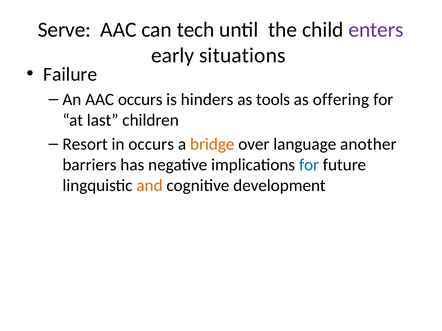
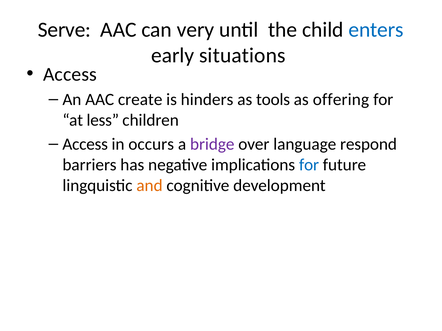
tech: tech -> very (195, 30)
enters colour: purple -> blue (376, 30)
Failure: Failure -> Access (70, 74)
AAC occurs: occurs -> create (140, 100)
last: last -> less (103, 120)
Resort: Resort -> Access (85, 144)
bridge colour: orange -> purple (212, 144)
another: another -> respond (368, 144)
